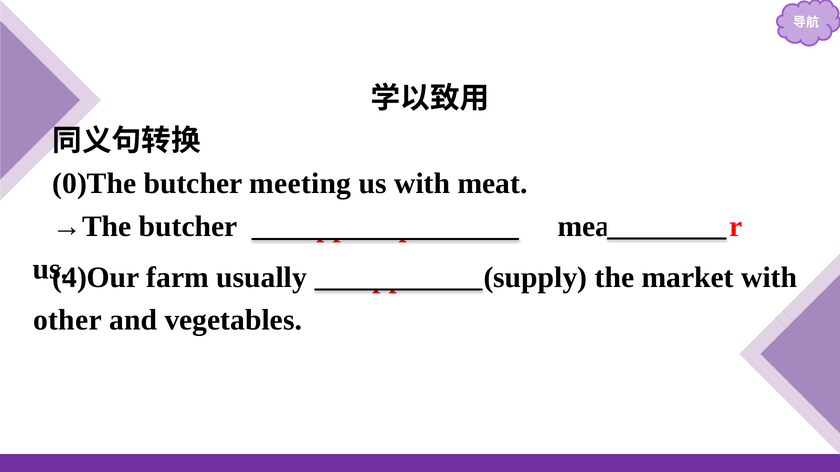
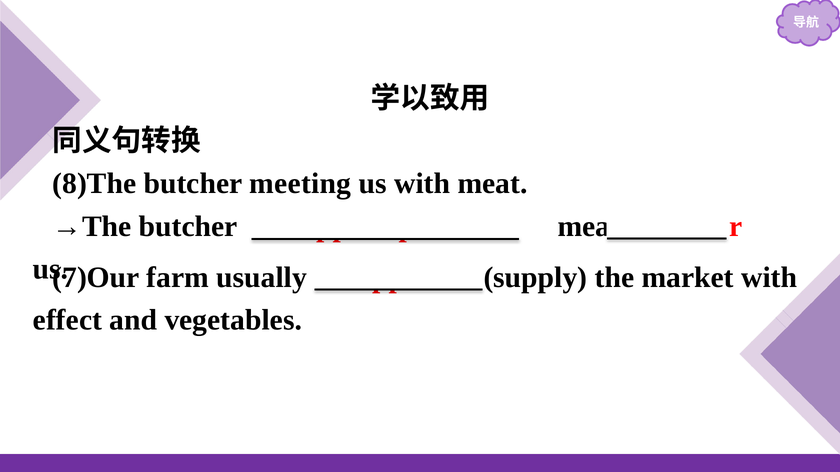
0)The: 0)The -> 8)The (94, 184)
4)Our: 4)Our -> 7)Our (96, 278)
other: other -> effect (67, 320)
